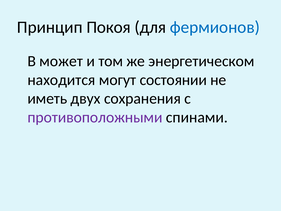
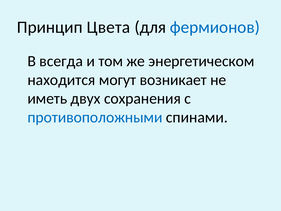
Покоя: Покоя -> Цвета (108, 27)
может: может -> всегда (61, 61)
состоянии: состоянии -> возникает (173, 80)
противоположными colour: purple -> blue (95, 117)
